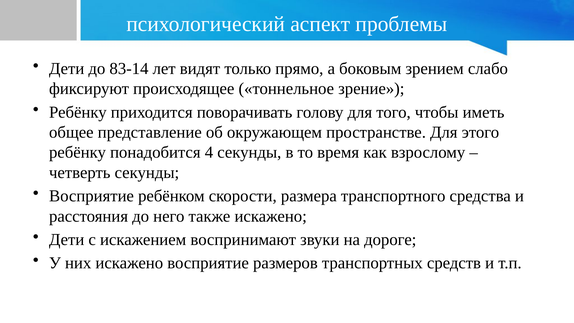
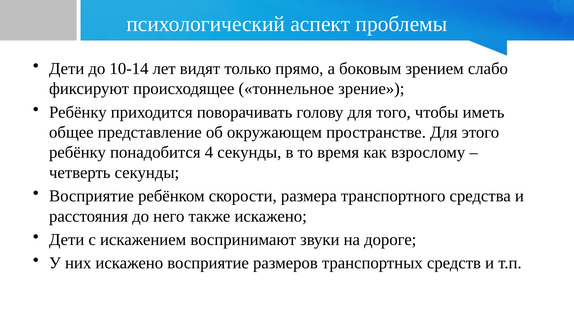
83-14: 83-14 -> 10-14 (129, 69)
